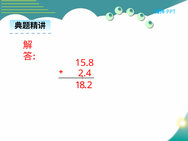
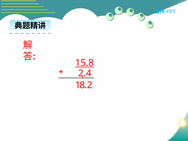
15.8 underline: none -> present (84, 63)
